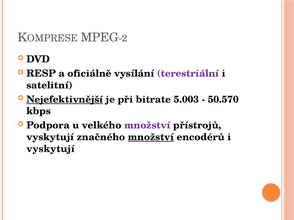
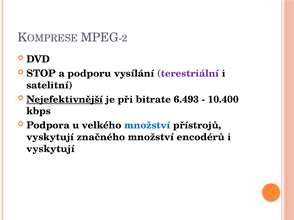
RESP: RESP -> STOP (41, 74)
oficiálně: oficiálně -> podporu (89, 74)
5.003: 5.003 -> 6.493 (186, 100)
50.570: 50.570 -> 10.400 (223, 100)
množství colour: purple -> blue (147, 126)
množství underline: present -> none (151, 137)
